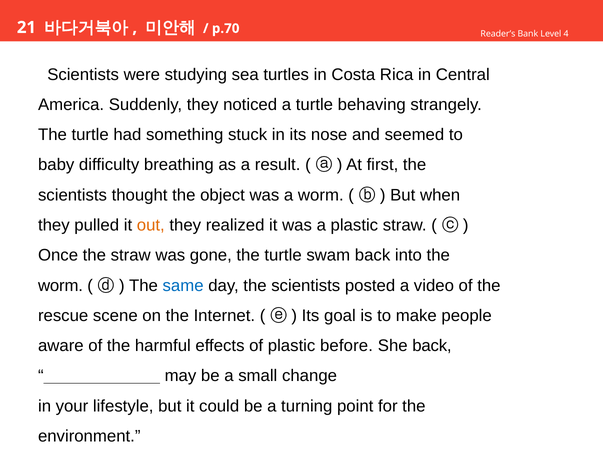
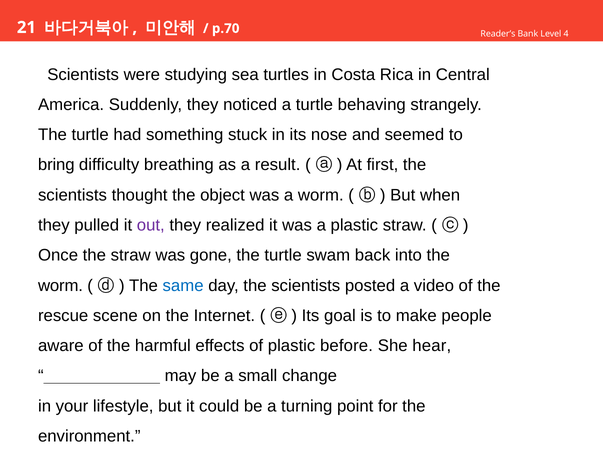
baby: baby -> bring (56, 165)
out colour: orange -> purple (151, 225)
She back: back -> hear (432, 346)
